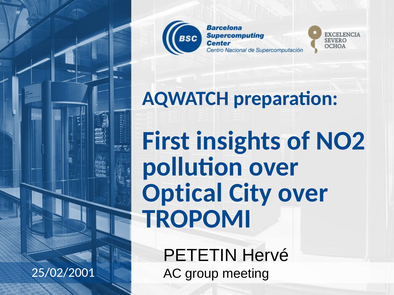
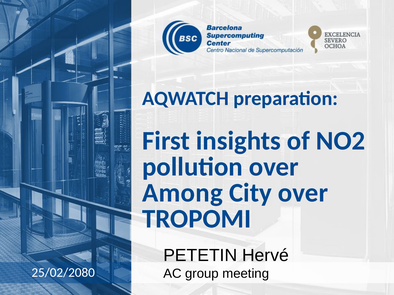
Optical: Optical -> Among (182, 193)
25/02/2001: 25/02/2001 -> 25/02/2080 (63, 273)
